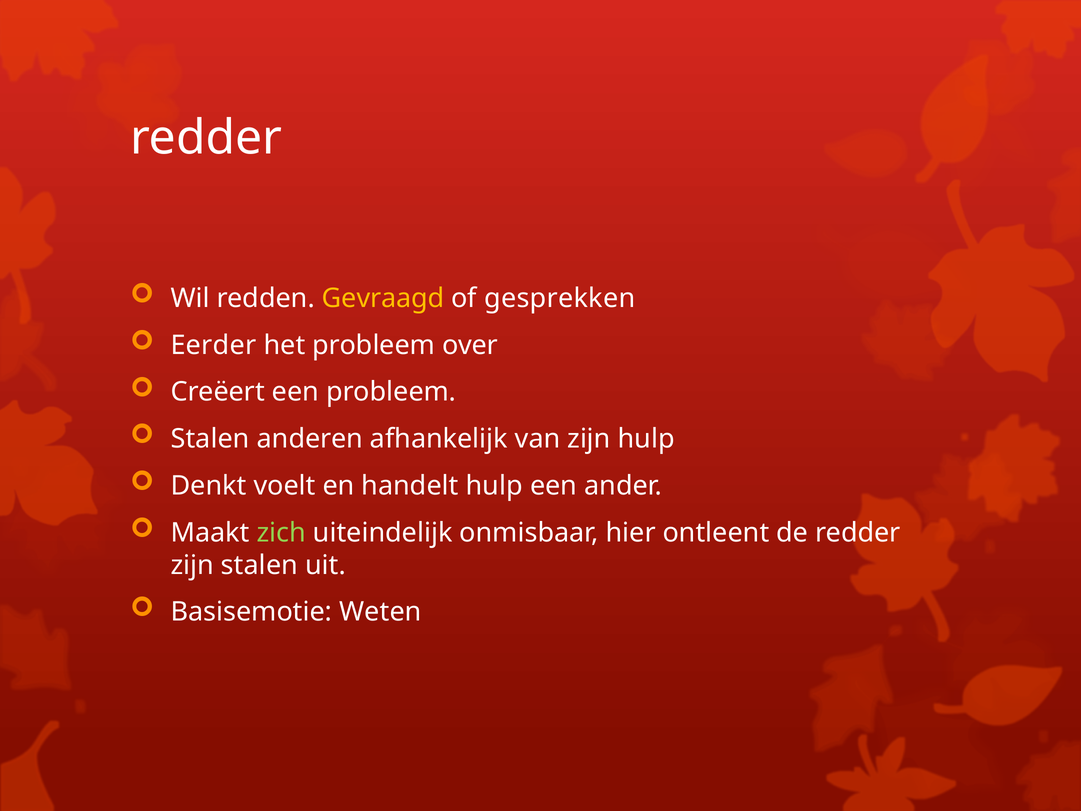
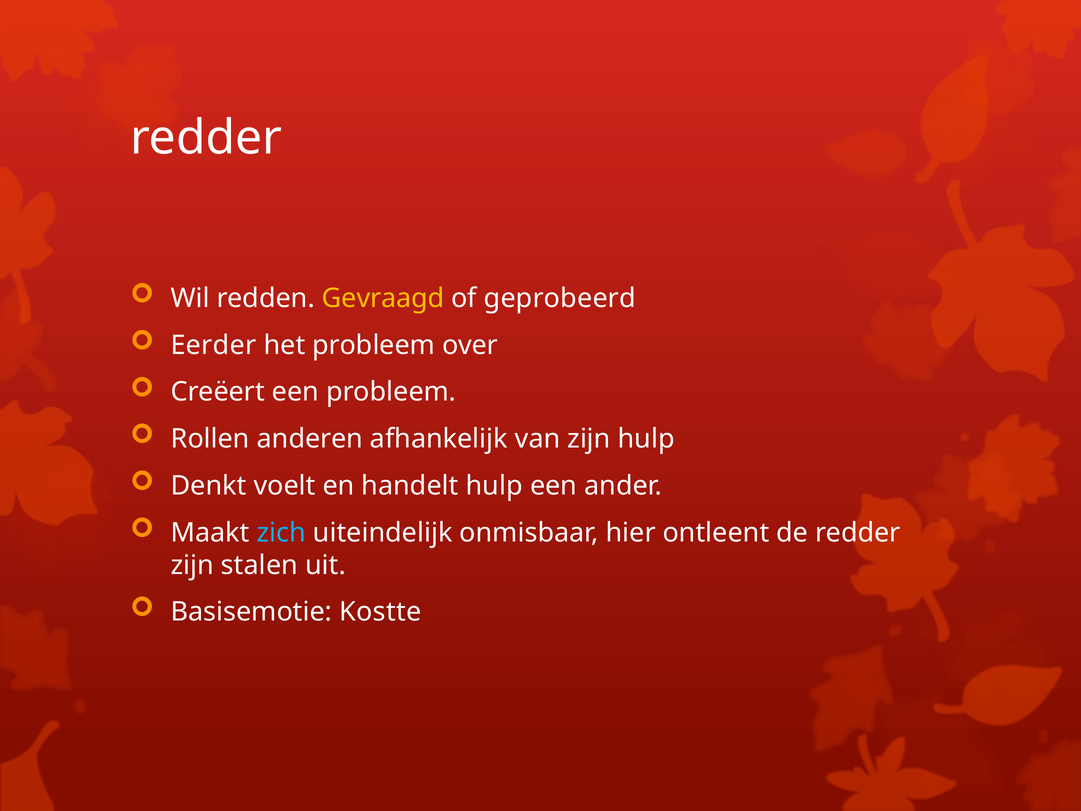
gesprekken: gesprekken -> geprobeerd (560, 298)
Stalen: Stalen -> Rollen (210, 439)
zich colour: light green -> light blue (281, 532)
Weten: Weten -> Kostte (380, 612)
